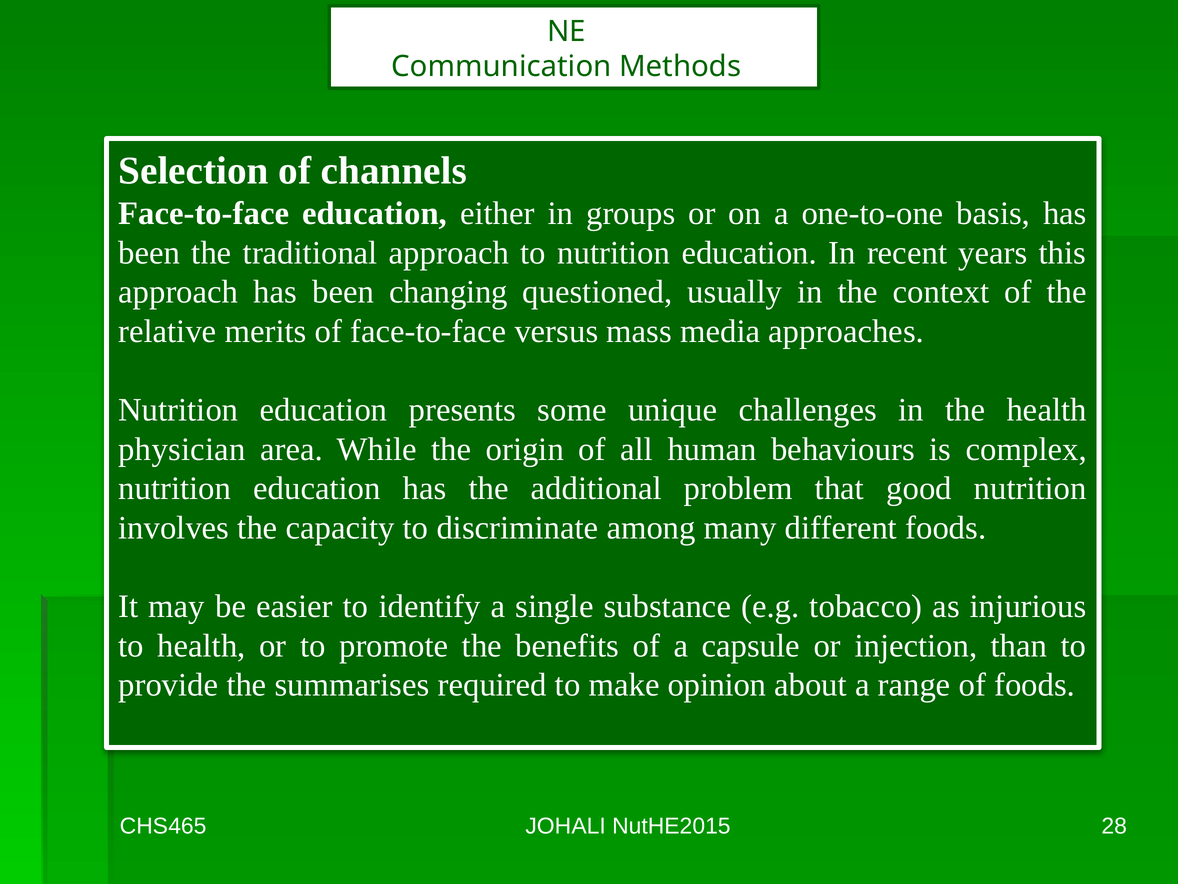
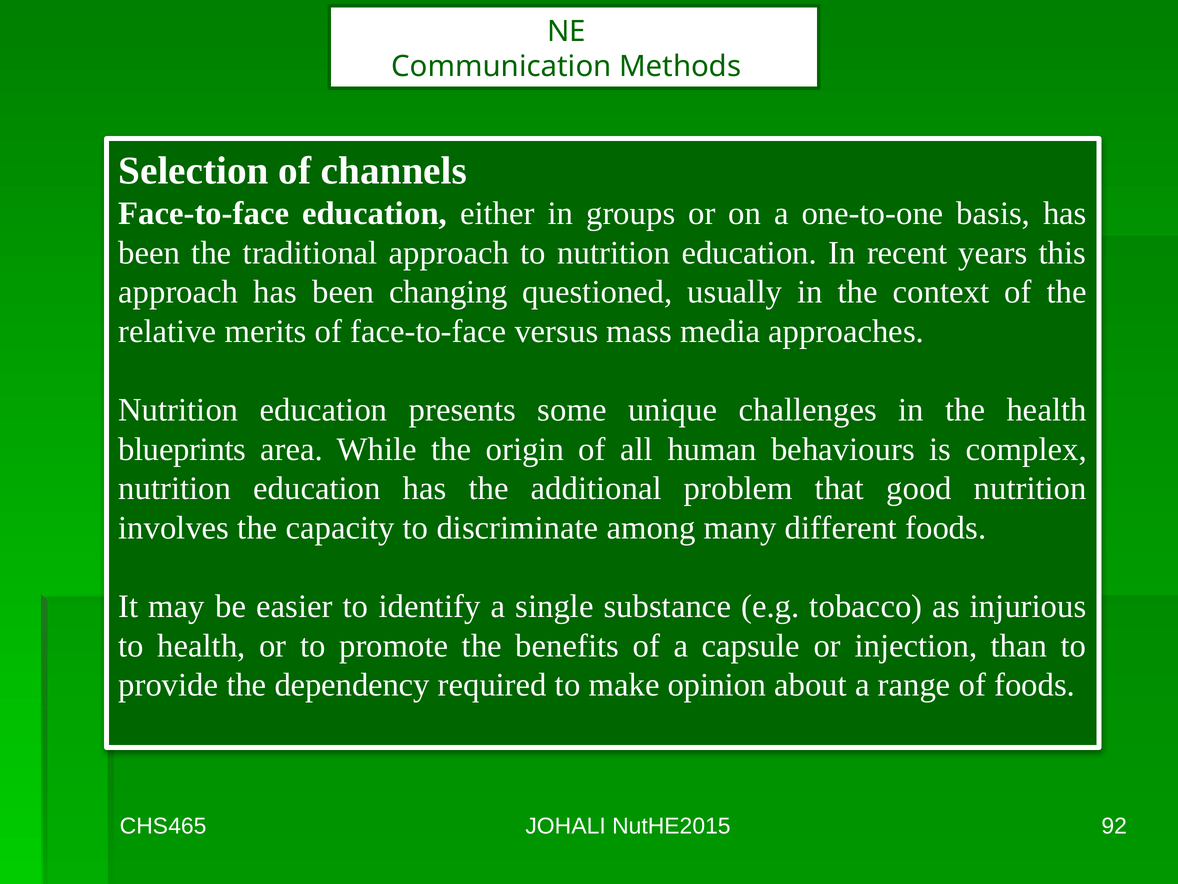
physician: physician -> blueprints (182, 449)
summarises: summarises -> dependency (352, 685)
28: 28 -> 92 (1114, 826)
